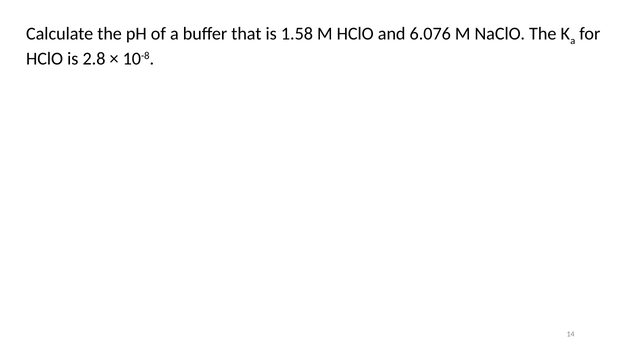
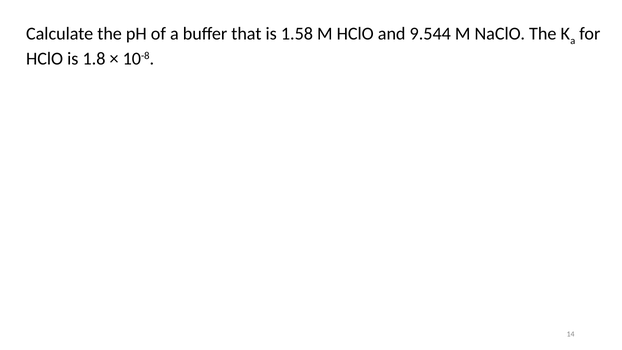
6.076: 6.076 -> 9.544 (430, 34)
2.8: 2.8 -> 1.8 (94, 59)
